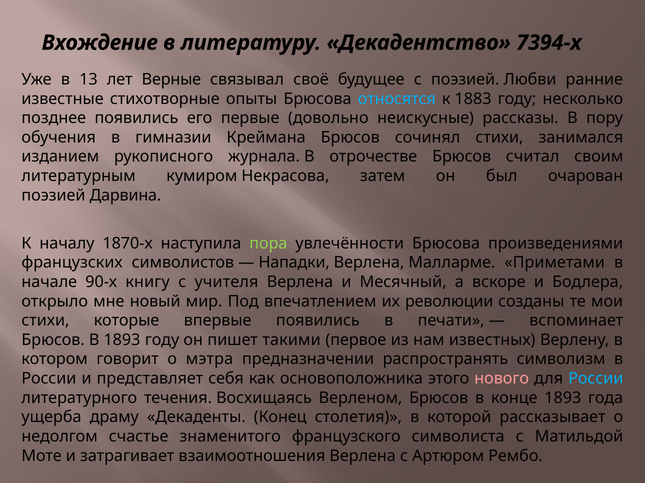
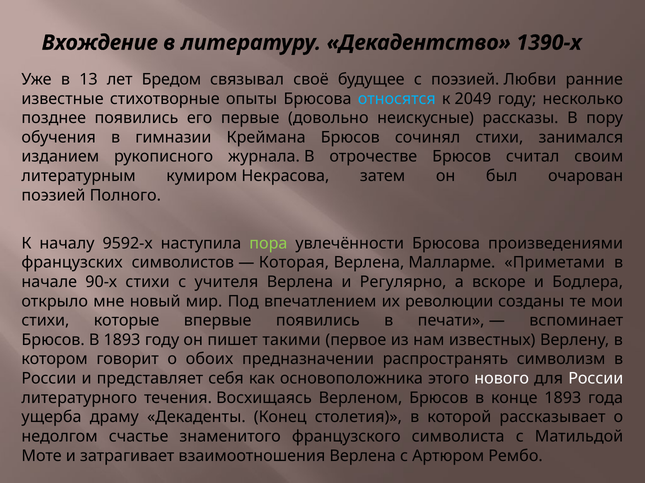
7394-х: 7394-х -> 1390-х (549, 43)
Верные: Верные -> Бредом (171, 79)
1883: 1883 -> 2049 (473, 99)
Дарвина: Дарвина -> Полного (125, 196)
1870-х: 1870-х -> 9592-х (128, 244)
Нападки: Нападки -> Которая (294, 263)
90-х книгу: книгу -> стихи (148, 282)
Месячный: Месячный -> Регулярно (403, 282)
мэтра: мэтра -> обоих (209, 360)
нового colour: pink -> white (502, 379)
России colour: light blue -> white (596, 379)
